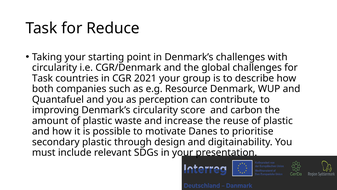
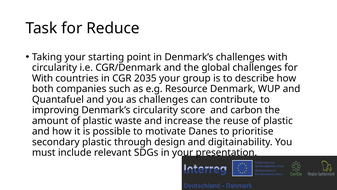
Task: Task -> With (43, 78)
2021: 2021 -> 2035 (145, 78)
as perception: perception -> challenges (164, 99)
